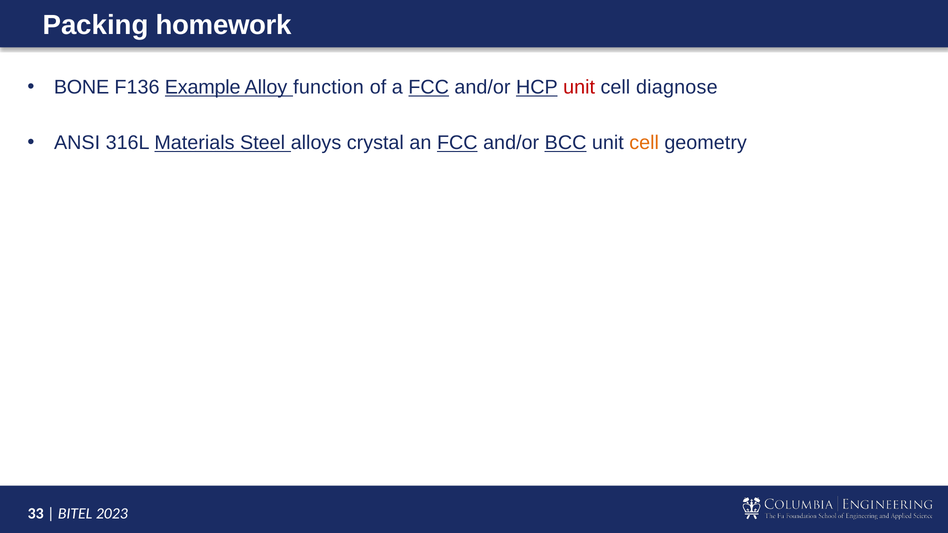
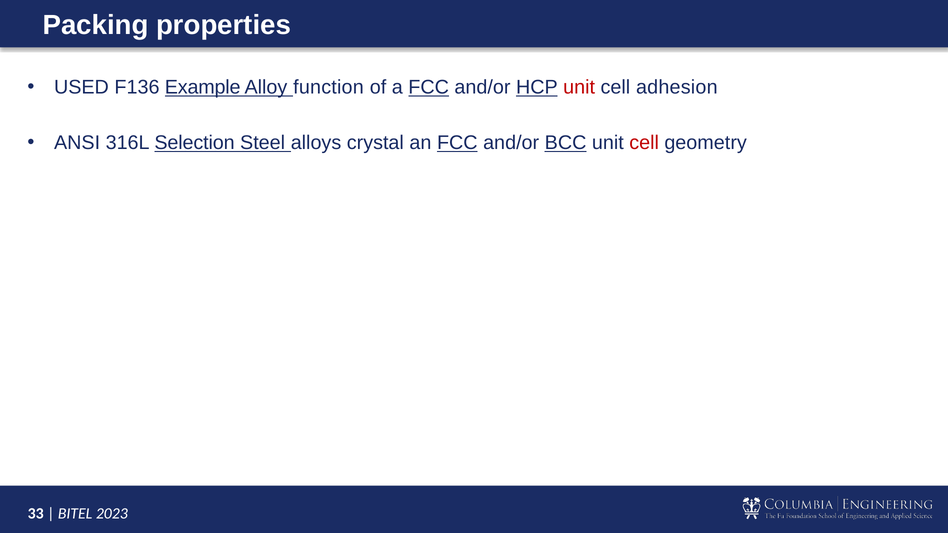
homework: homework -> properties (224, 25)
BONE: BONE -> USED (81, 87)
diagnose: diagnose -> adhesion (677, 87)
Materials: Materials -> Selection (195, 143)
cell colour: orange -> red (644, 143)
